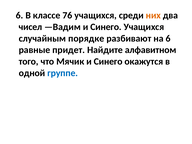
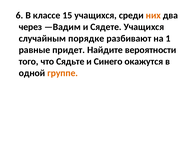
76: 76 -> 15 (67, 15)
чисел: чисел -> через (30, 27)
—Вадим и Синего: Синего -> Сядете (106, 27)
на 6: 6 -> 1 (168, 38)
алфавитном: алфавитном -> вероятности (151, 50)
Мячик: Мячик -> Сядьте (70, 61)
группе colour: blue -> orange (63, 73)
